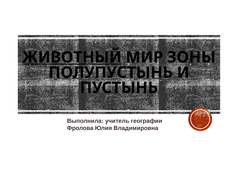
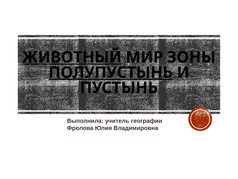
ПОЛУПУСТЫНЬ underline: none -> present (111, 72)
